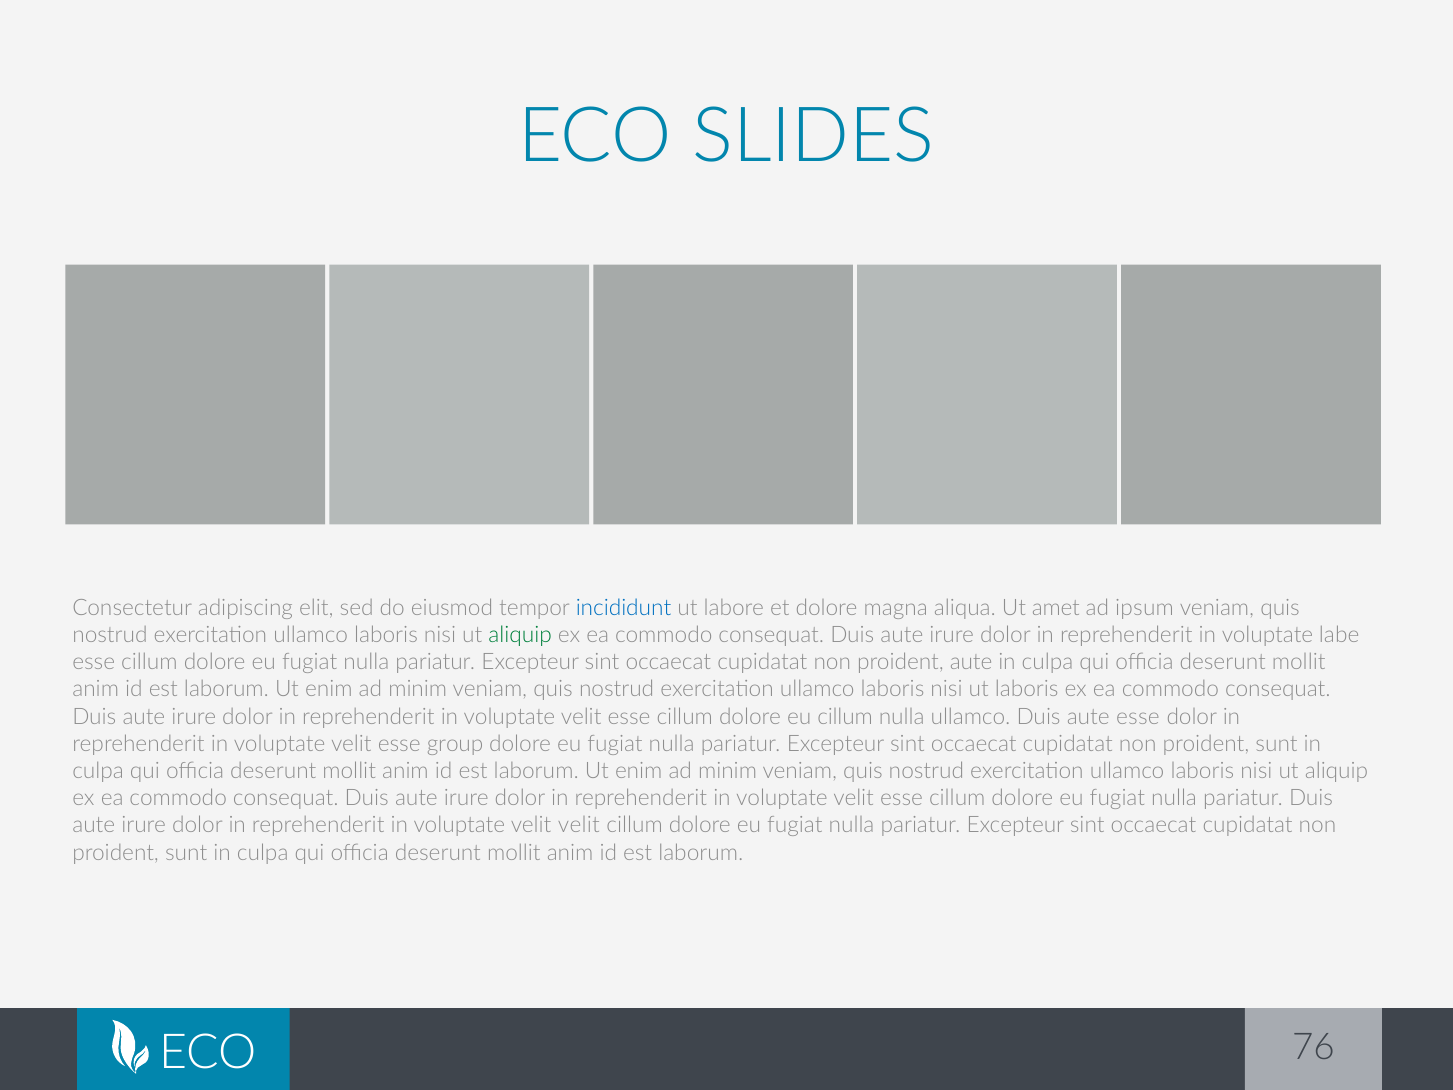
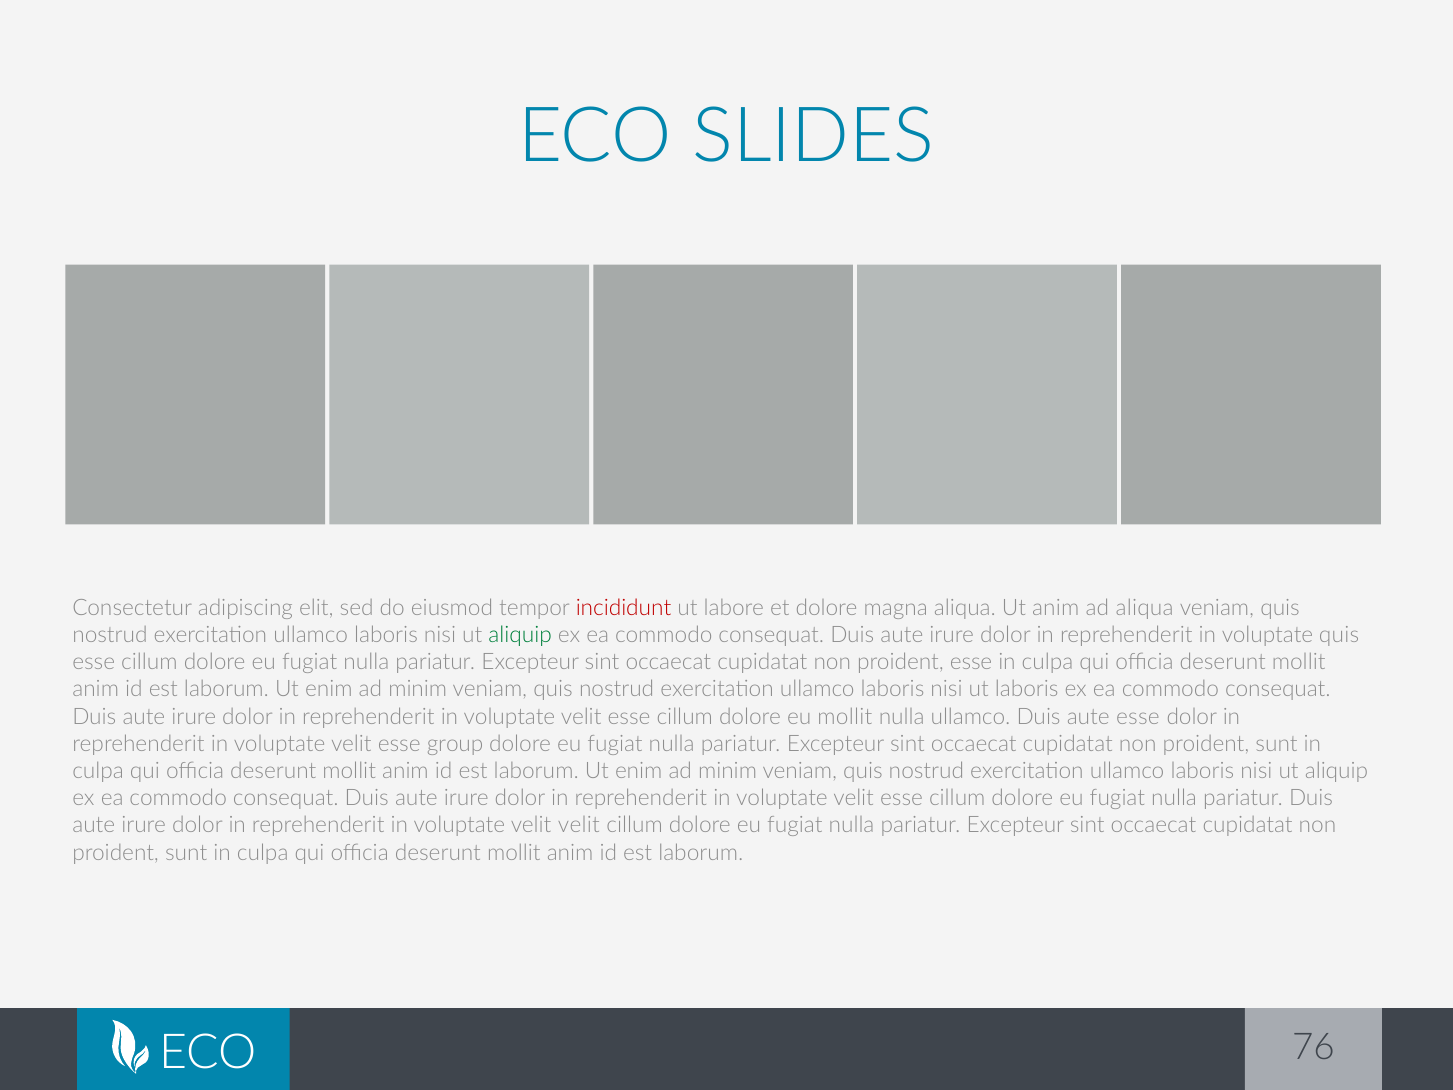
incididunt colour: blue -> red (624, 608)
Ut amet: amet -> anim (1056, 608)
ad ipsum: ipsum -> aliqua (1145, 608)
voluptate labe: labe -> quis (1339, 635)
proident aute: aute -> esse (971, 662)
eu cillum: cillum -> mollit (845, 717)
